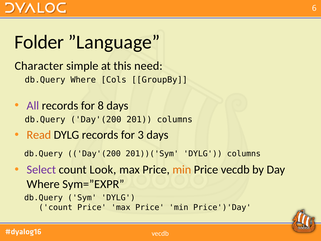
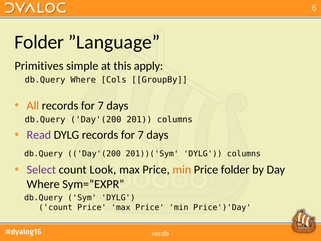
Character: Character -> Primitives (39, 66)
need: need -> apply (149, 66)
All colour: purple -> orange (33, 105)
8: 8 -> 7 (101, 105)
Read colour: orange -> purple (39, 135)
DYLG records for 3: 3 -> 7 (141, 135)
Price vecdb: vecdb -> folder (235, 170)
